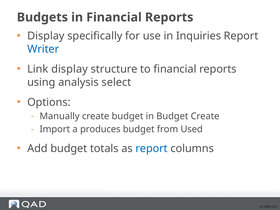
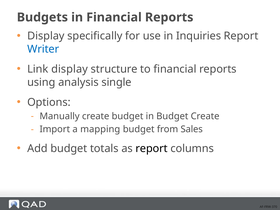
select: select -> single (116, 82)
produces: produces -> mapping (100, 129)
Used: Used -> Sales (192, 129)
report colour: blue -> black (152, 148)
